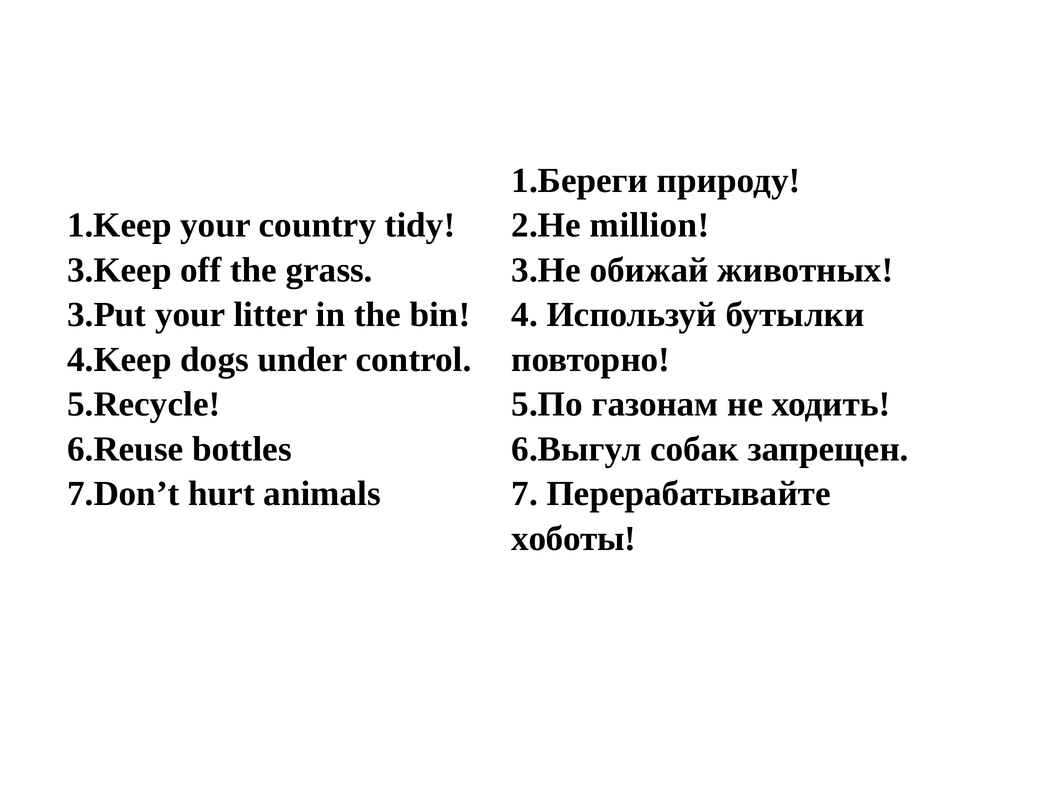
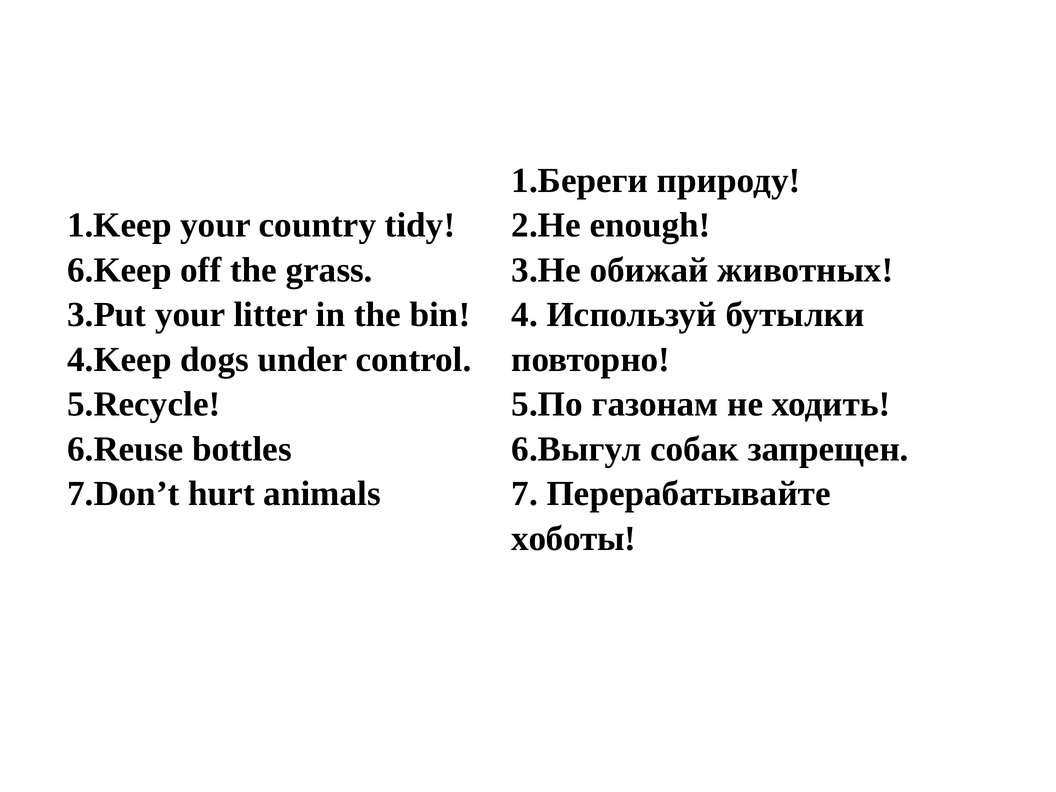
million: million -> enough (650, 225)
3.Keep: 3.Keep -> 6.Keep (119, 270)
